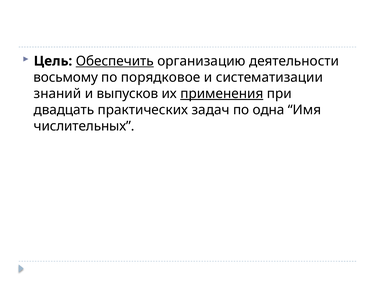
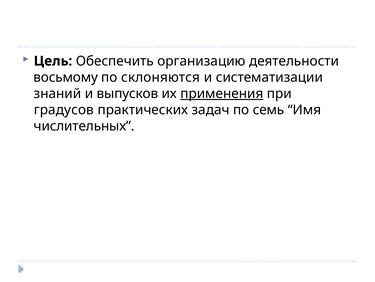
Обеспечить underline: present -> none (115, 61)
порядковое: порядковое -> склоняются (161, 77)
двадцать: двадцать -> градусов (64, 110)
одна: одна -> семь (269, 110)
